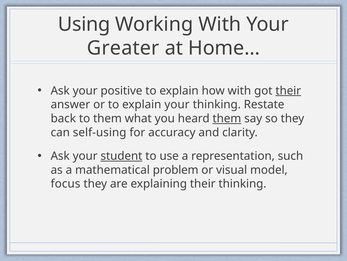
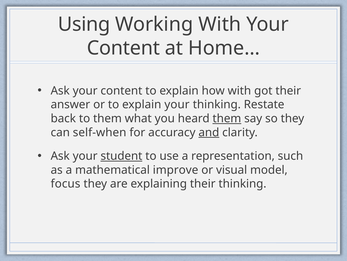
Greater: Greater -> Content (123, 48)
Ask your positive: positive -> content (121, 90)
their underline: present -> none (288, 90)
self-using: self-using -> self-when (100, 132)
and underline: none -> present (209, 132)
problem: problem -> improve (176, 170)
